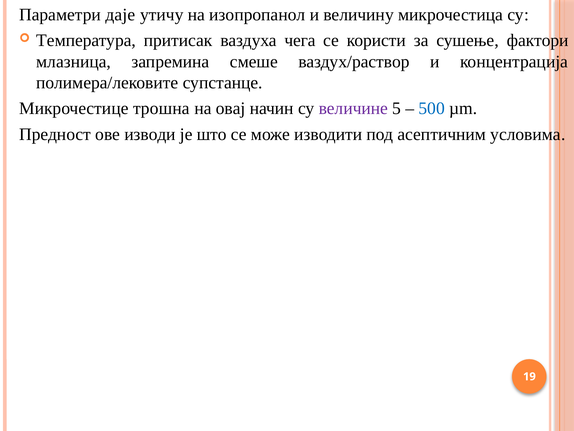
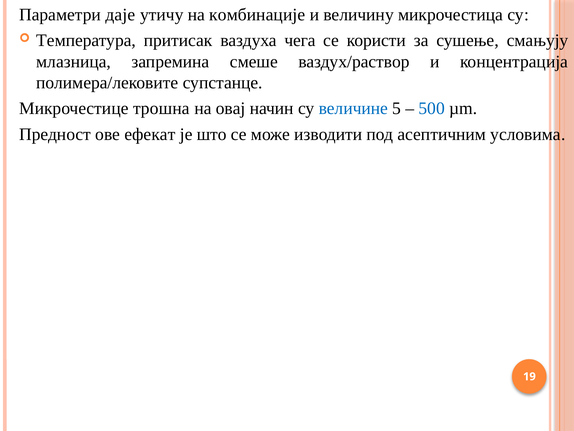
изопропанол: изопропанол -> комбинације (257, 15)
фактори: фактори -> смањују (538, 40)
величине colour: purple -> blue (353, 108)
изводи: изводи -> ефекат (150, 134)
